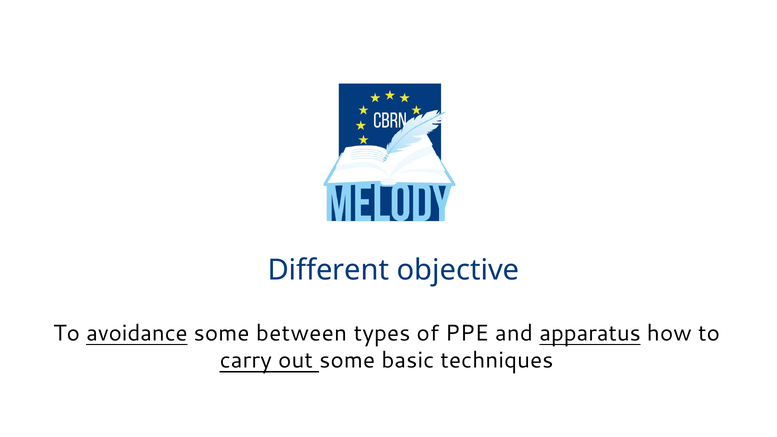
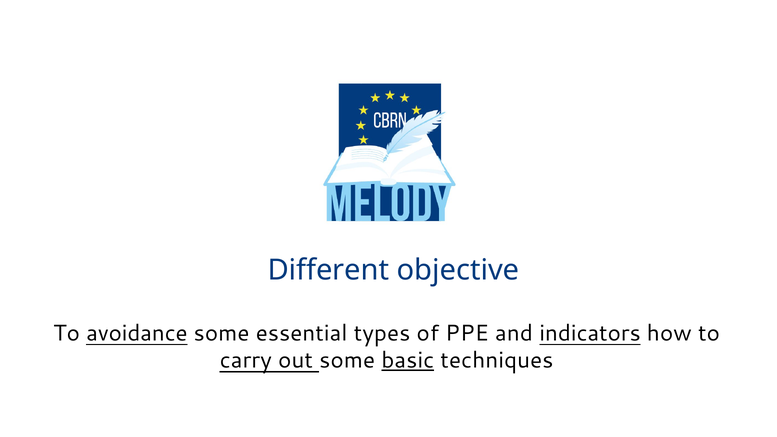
between: between -> essential (302, 333)
apparatus: apparatus -> indicators (590, 333)
basic underline: none -> present (408, 360)
